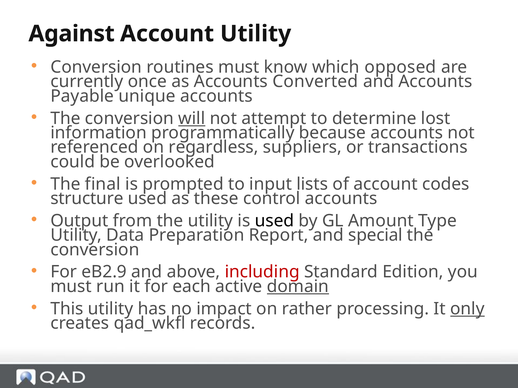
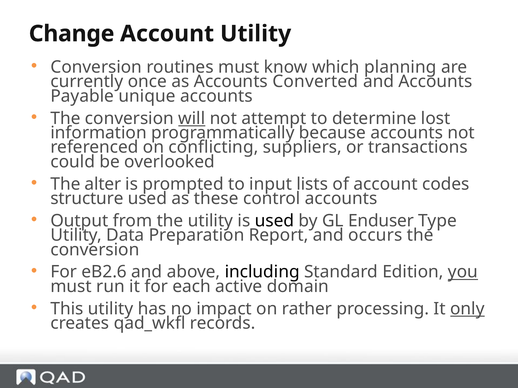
Against: Against -> Change (72, 34)
opposed: opposed -> planning (400, 67)
regardless: regardless -> conflicting (213, 147)
final: final -> alter (103, 184)
Amount: Amount -> Enduser (381, 221)
special: special -> occurs (375, 236)
eB2.9: eB2.9 -> eB2.6 (104, 272)
including colour: red -> black (262, 272)
you underline: none -> present (463, 272)
domain underline: present -> none (298, 287)
